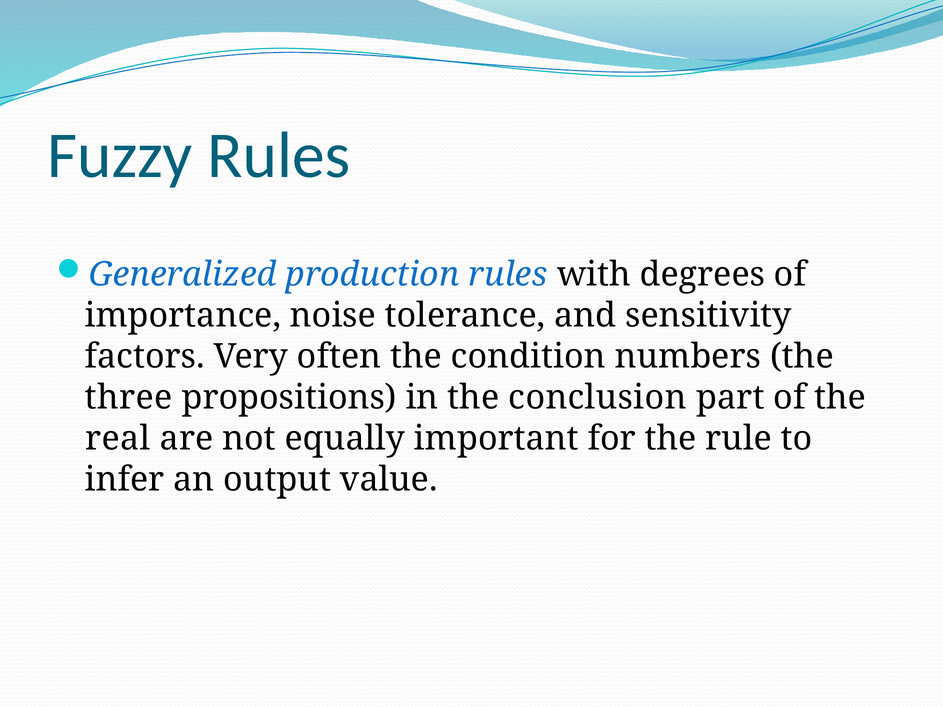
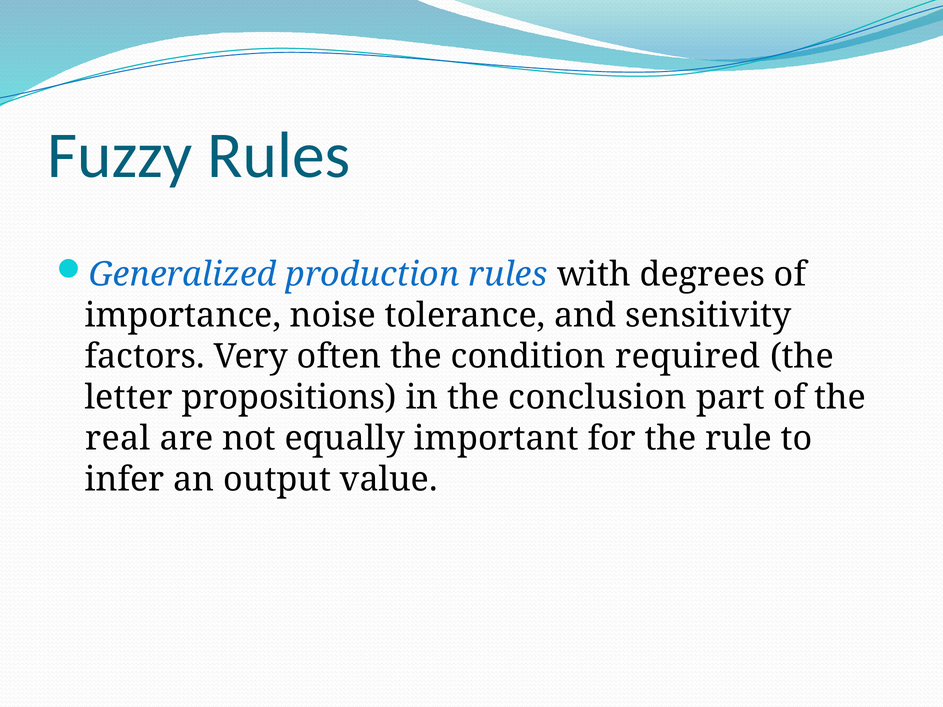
numbers: numbers -> required (688, 357)
three: three -> letter (129, 398)
